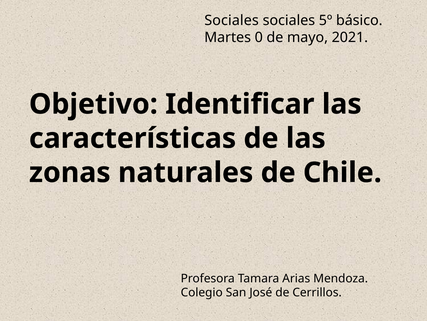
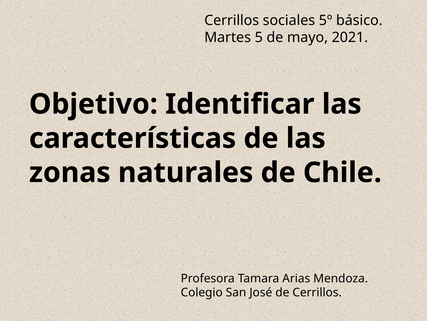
Sociales: Sociales -> Cerrillos (232, 20)
0: 0 -> 5 (259, 38)
